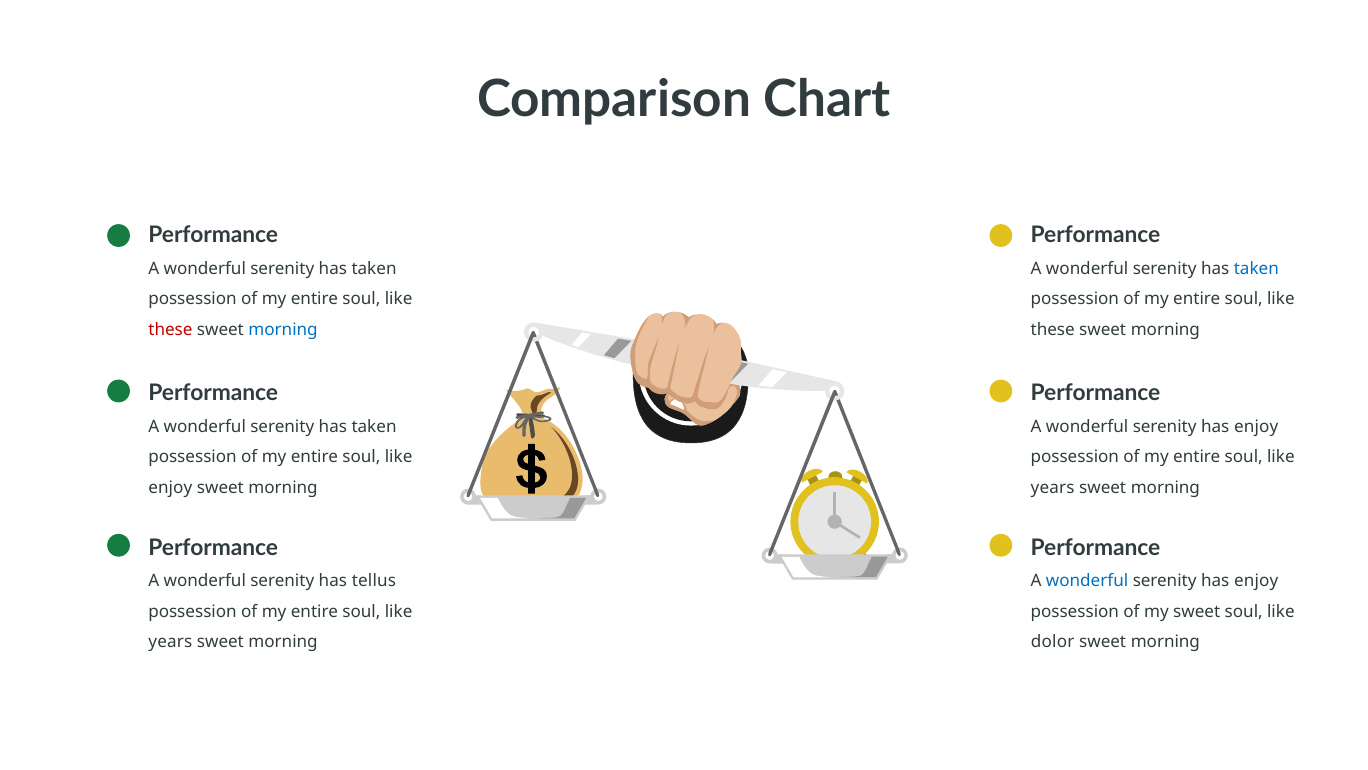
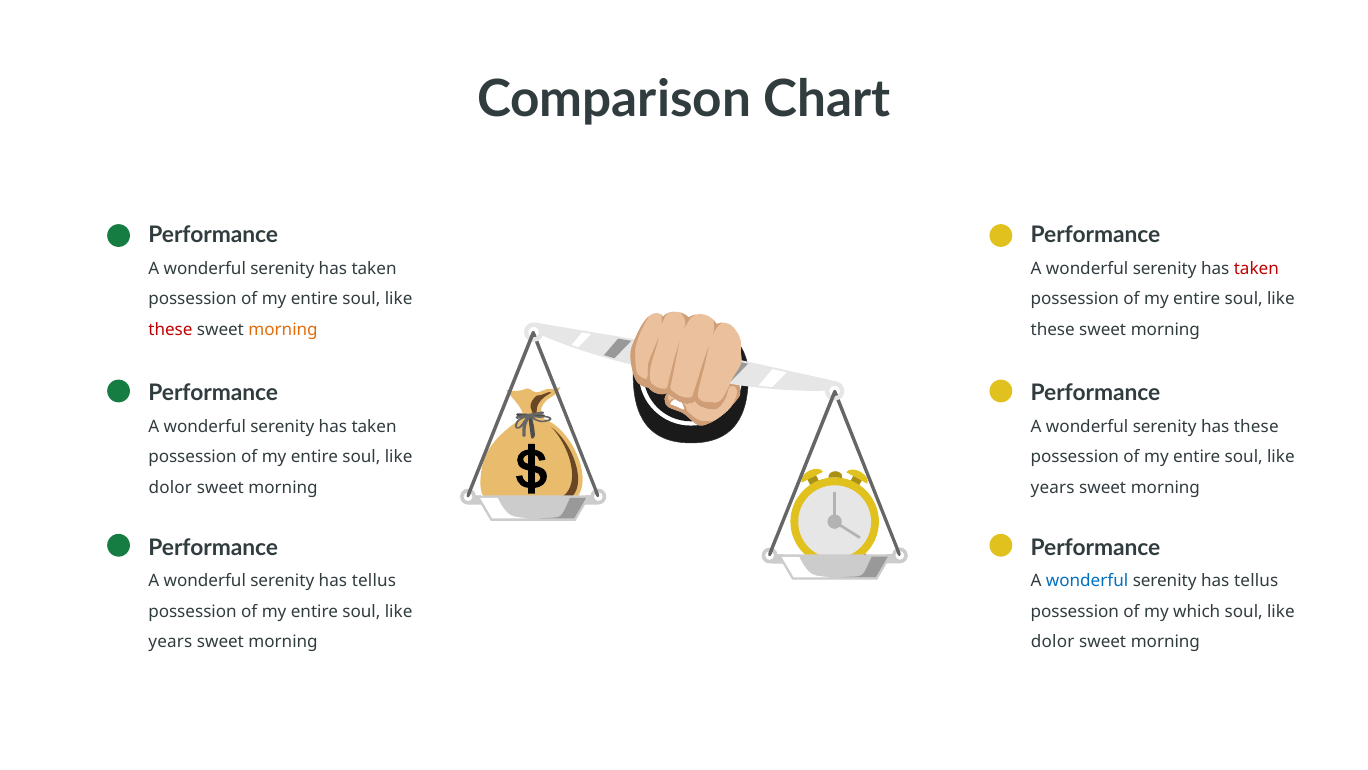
taken colour: blue -> red (1256, 268)
morning colour: blue -> orange (283, 330)
enjoy: enjoy -> these (1256, 426)
enjoy: enjoy -> dolor (170, 488)
enjoy: enjoy -> tellus (1256, 580)
my sweet: sweet -> which (1197, 611)
